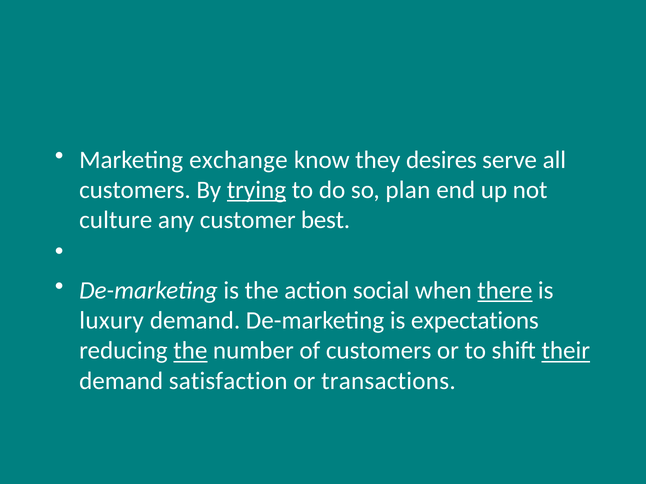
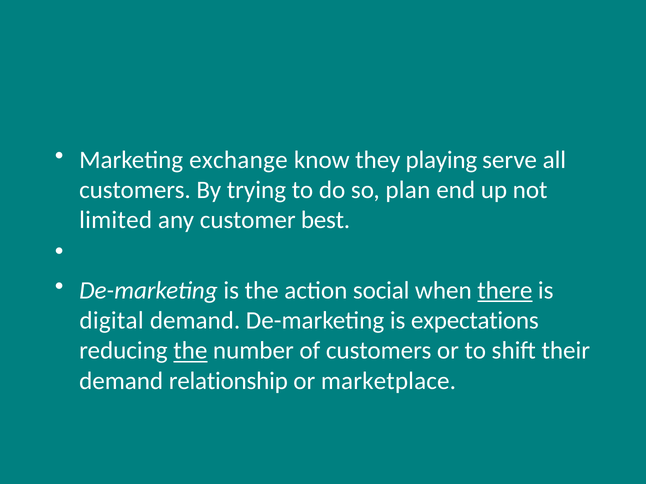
desires: desires -> playing (441, 160)
trying underline: present -> none (256, 190)
culture: culture -> limited (116, 220)
luxury: luxury -> digital (112, 321)
their underline: present -> none (566, 351)
satisfaction: satisfaction -> relationship (228, 381)
transactions: transactions -> marketplace (388, 381)
